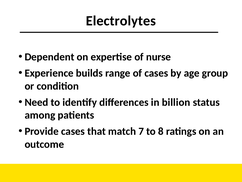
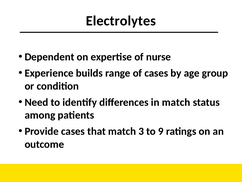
in billion: billion -> match (176, 102)
7: 7 -> 3 (141, 131)
8: 8 -> 9 (161, 131)
